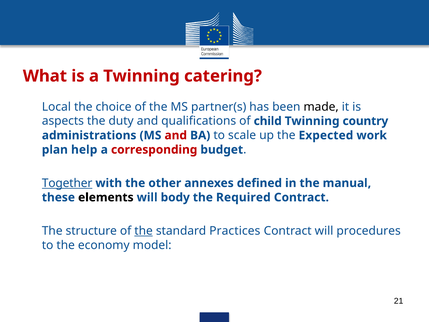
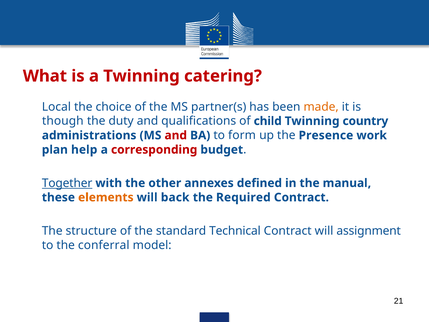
made colour: black -> orange (321, 107)
aspects: aspects -> though (63, 121)
scale: scale -> form (242, 135)
Expected: Expected -> Presence (326, 135)
elements colour: black -> orange (106, 197)
body: body -> back (175, 197)
the underline: present -> none (144, 231)
Practices: Practices -> Technical (235, 231)
procedures: procedures -> assignment (369, 231)
economy: economy -> conferral (104, 245)
